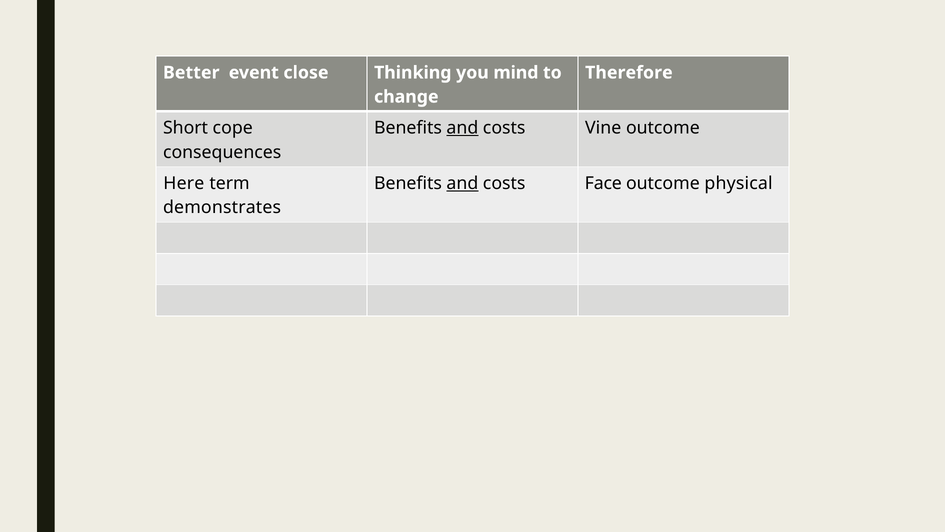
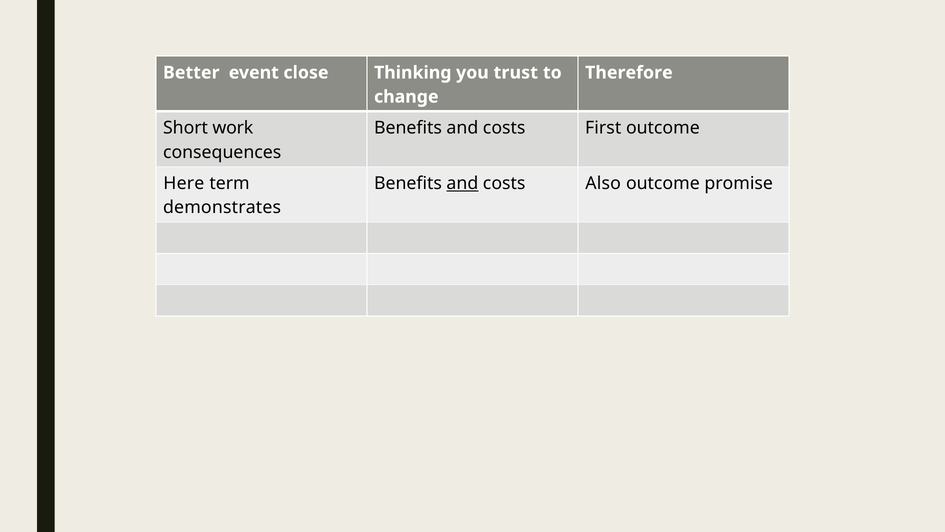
mind: mind -> trust (516, 73)
cope: cope -> work (233, 128)
and underline: present -> none (462, 128)
Vine: Vine -> First (603, 128)
Face: Face -> Also (603, 183)
physical: physical -> promise (739, 183)
